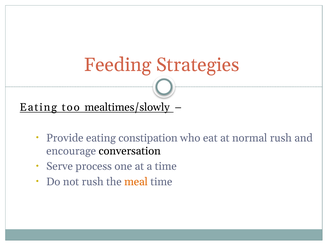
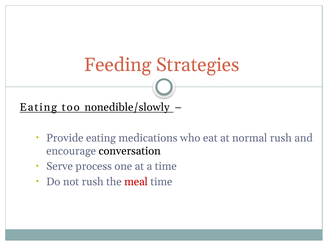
mealtimes/slowly: mealtimes/slowly -> nonedible/slowly (127, 107)
constipation: constipation -> medications (148, 138)
meal colour: orange -> red (136, 182)
